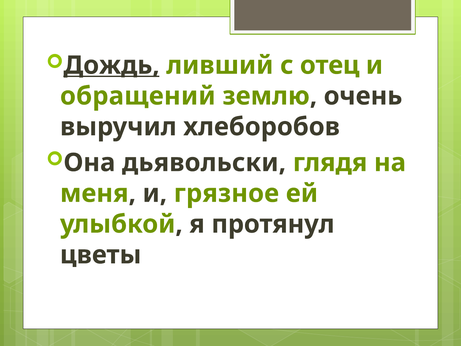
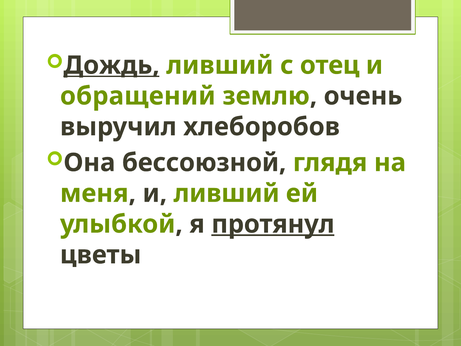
дьявольски: дьявольски -> бессоюзной (204, 163)
и грязное: грязное -> ливший (227, 193)
протянул underline: none -> present (273, 224)
